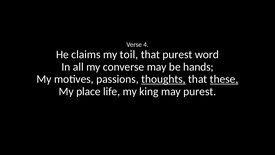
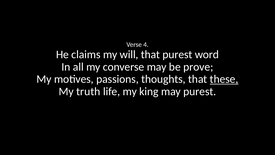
toil: toil -> will (129, 54)
hands: hands -> prove (198, 67)
thoughts underline: present -> none (163, 79)
place: place -> truth (88, 91)
